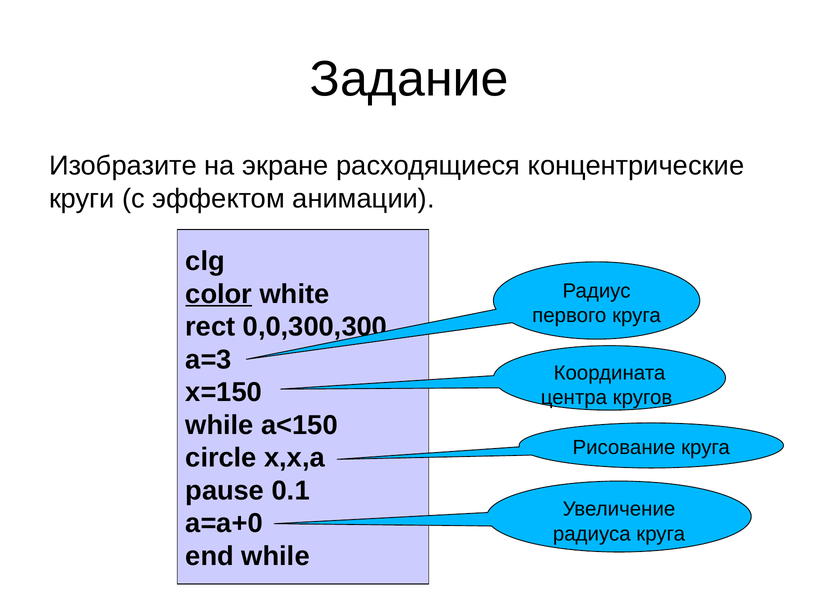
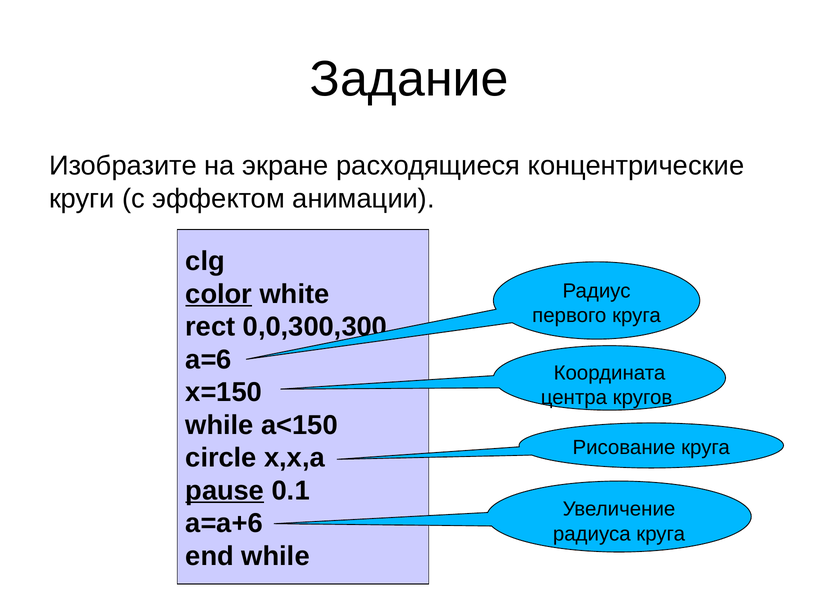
a=3: a=3 -> a=6 (209, 360)
pause underline: none -> present (225, 491)
a=a+0: a=a+0 -> a=a+6 (224, 524)
